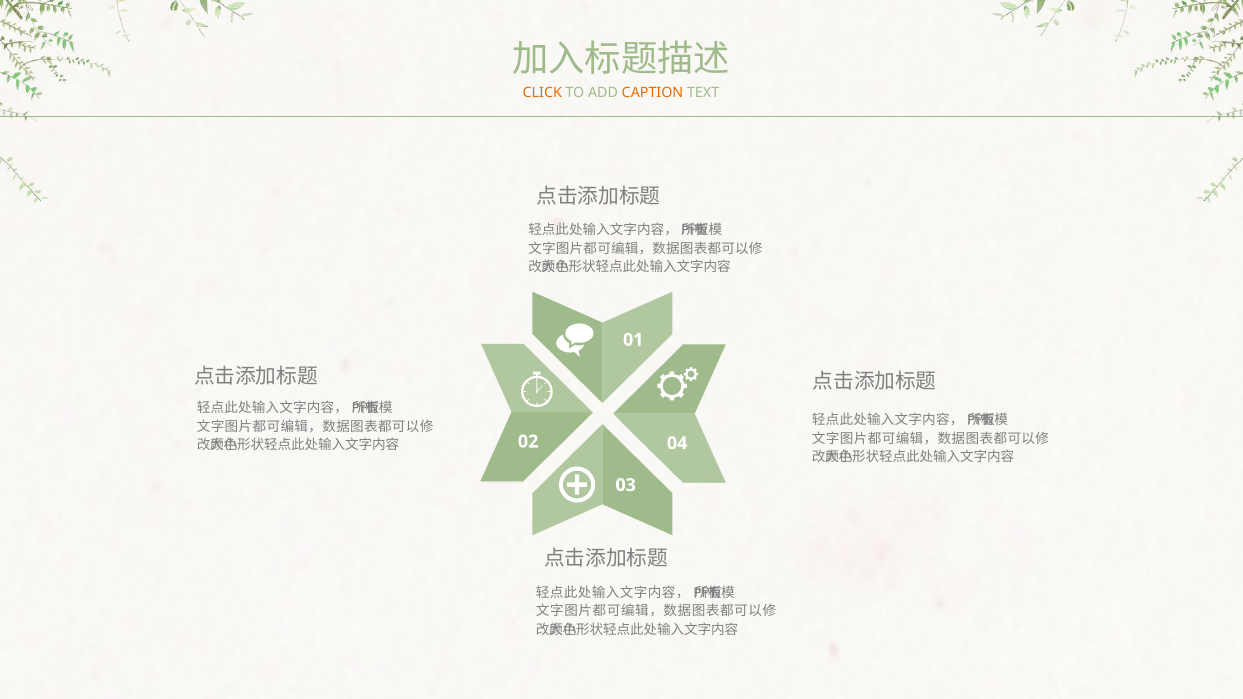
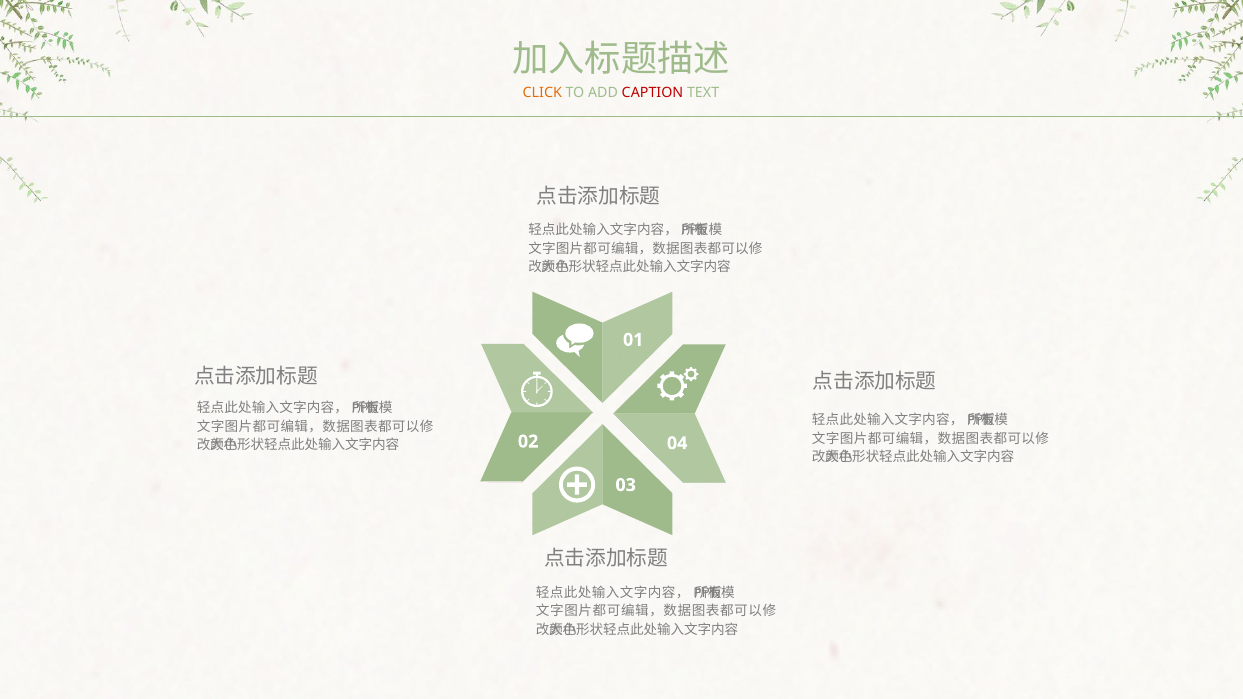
CAPTION colour: orange -> red (653, 93)
